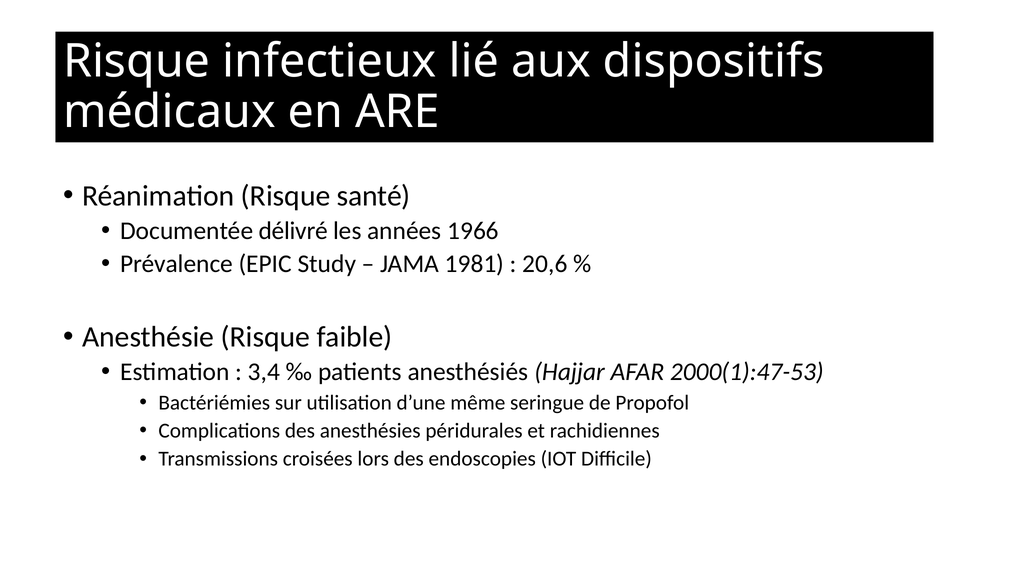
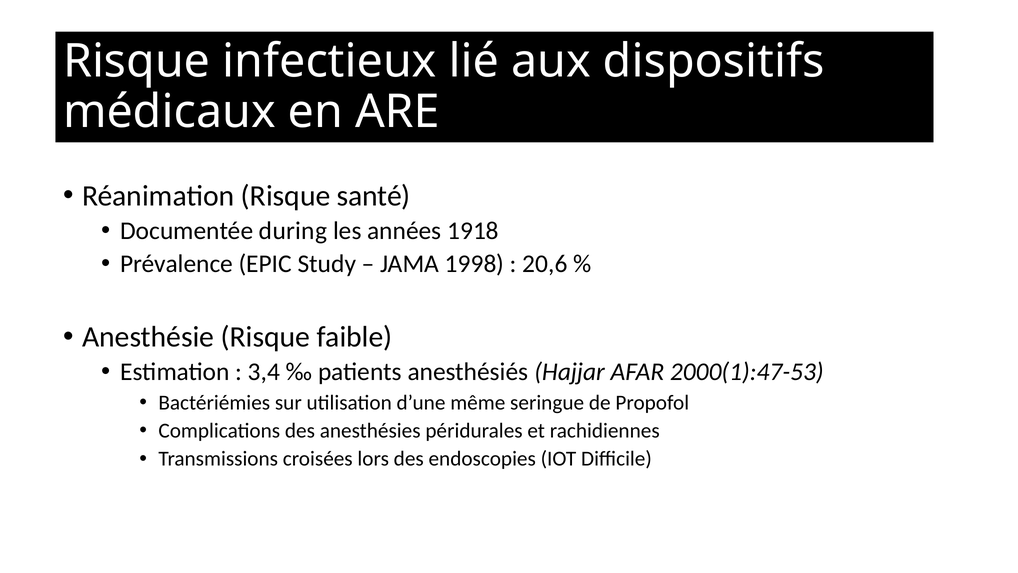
délivré: délivré -> during (293, 231)
1966: 1966 -> 1918 (473, 231)
1981: 1981 -> 1998 (475, 264)
